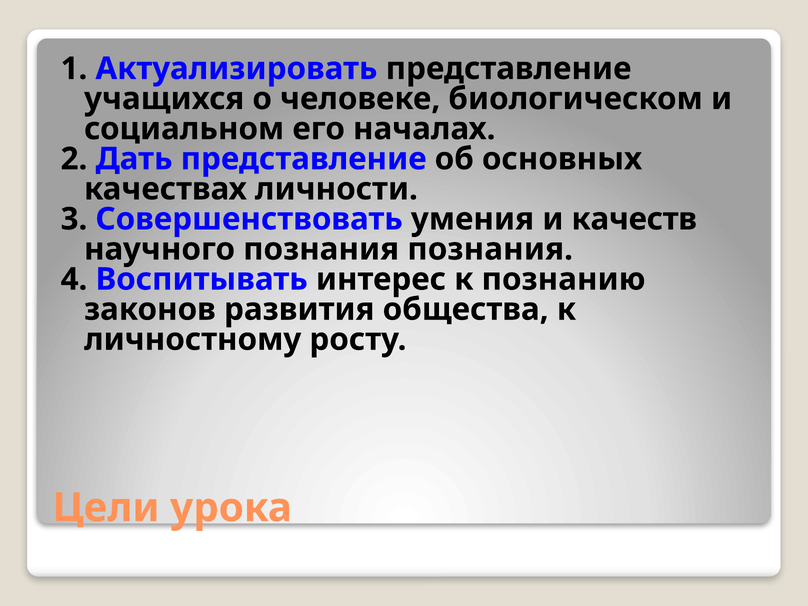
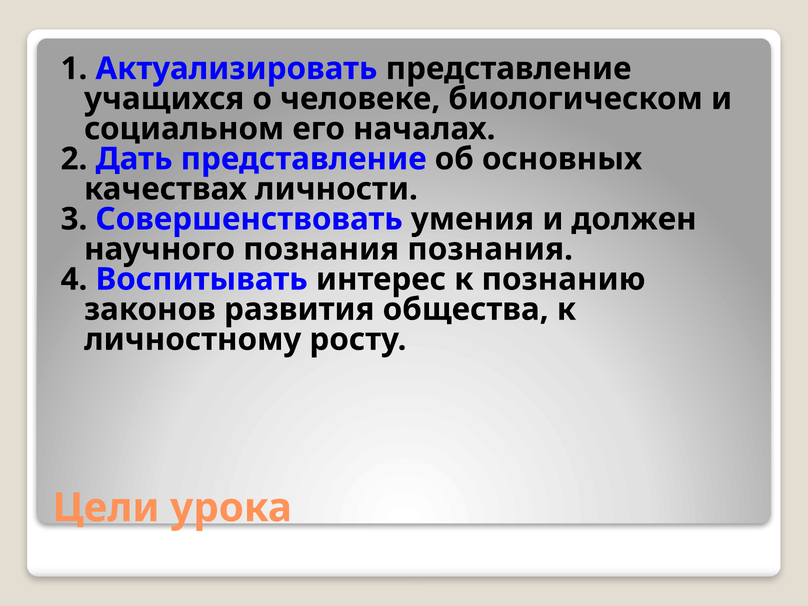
качеств: качеств -> должен (634, 219)
